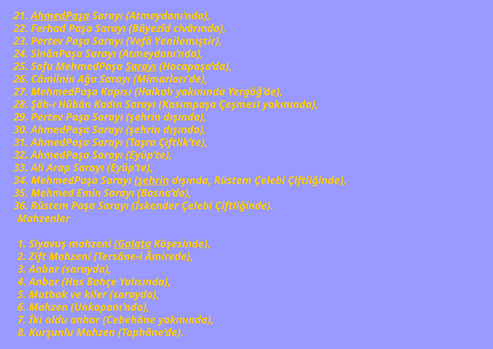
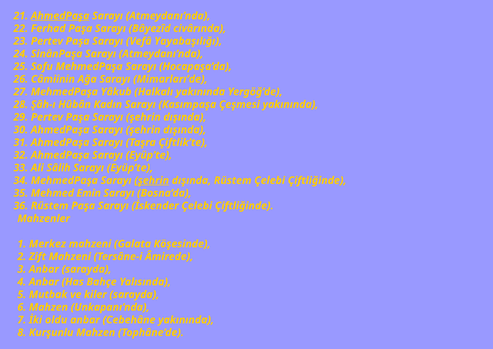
Yenilemiştir: Yenilemiştir -> Yayabaşılığı (188, 41)
Sarayı underline: present -> none (141, 66)
Kapısı: Kapısı -> Yâkub (116, 92)
Arap: Arap -> Sâlih (58, 168)
Siyavuş: Siyavuş -> Merkez (47, 244)
Galata underline: present -> none (132, 244)
